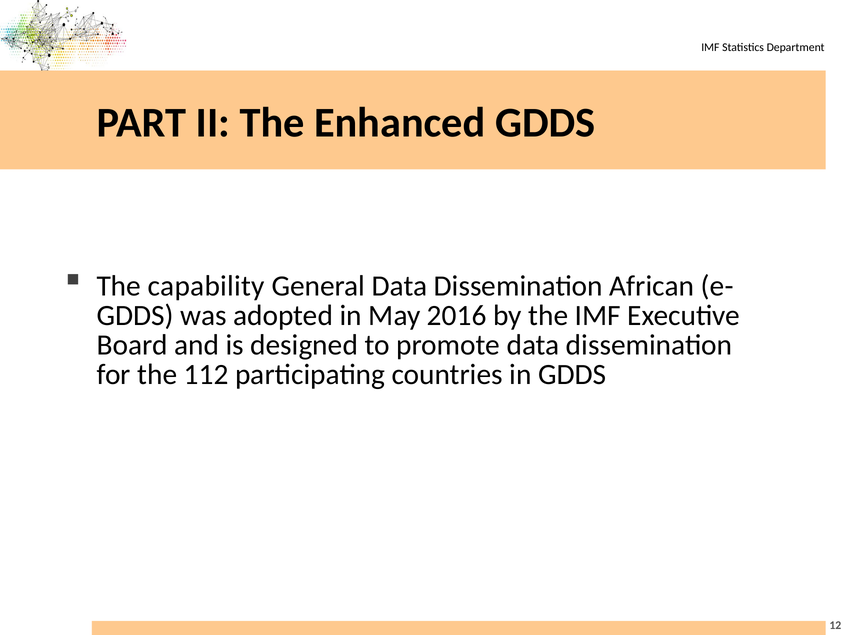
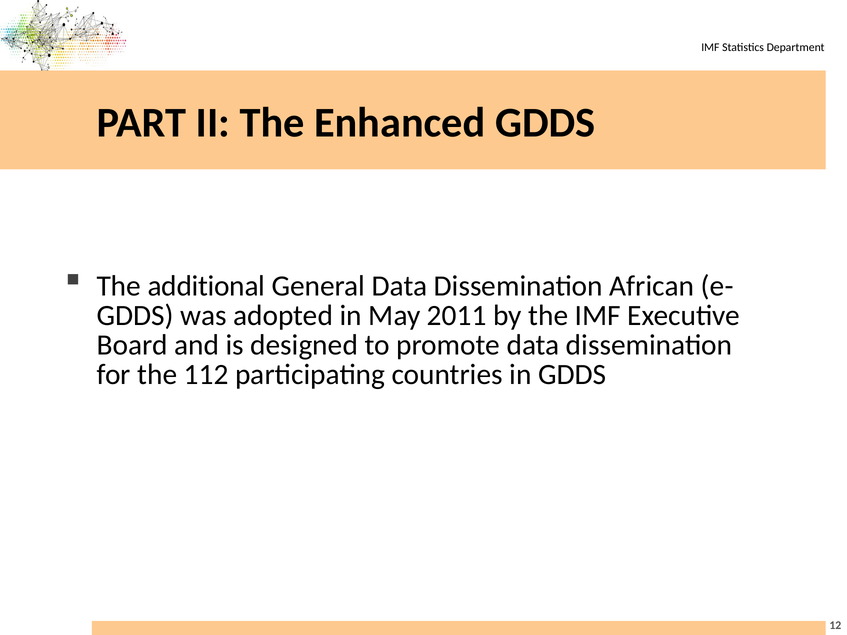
capability: capability -> additional (206, 286)
2016: 2016 -> 2011 (457, 316)
